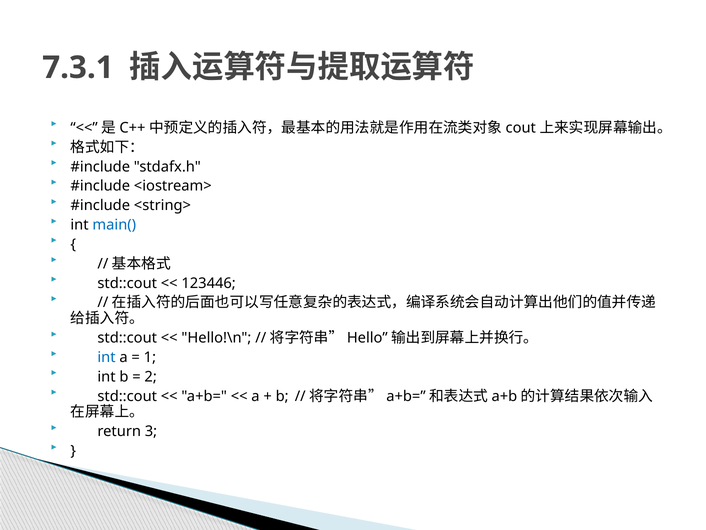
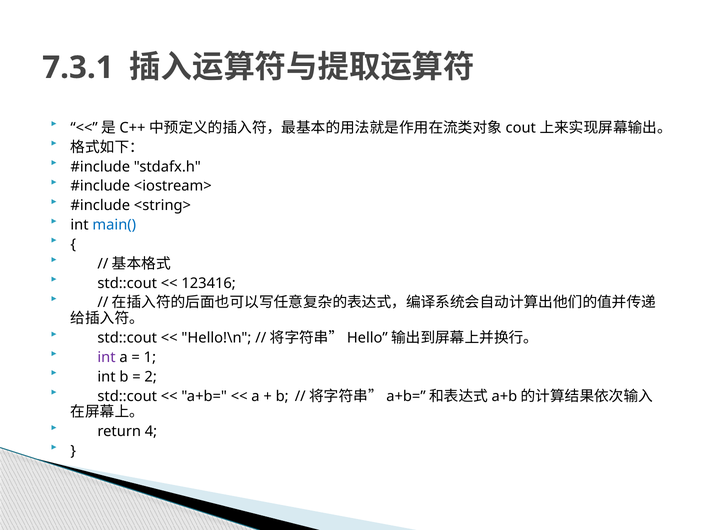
123446: 123446 -> 123416 (209, 283)
int colour: blue -> purple (107, 357)
3: 3 -> 4 (151, 431)
